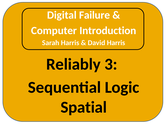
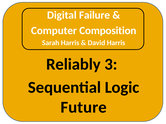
Introduction: Introduction -> Composition (108, 31)
Spatial: Spatial -> Future (84, 108)
